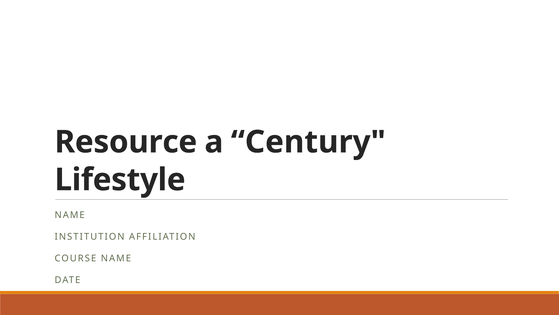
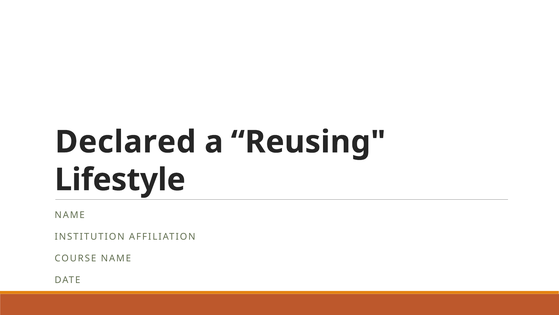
Resource: Resource -> Declared (126, 142)
Century: Century -> Reusing (308, 142)
